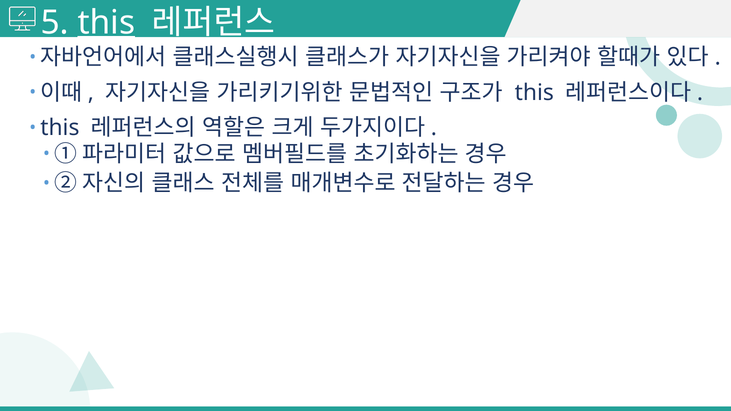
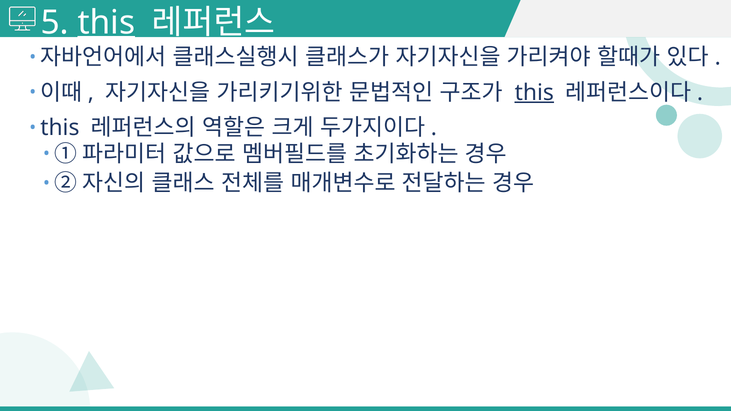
this underline: none -> present (534, 93)
